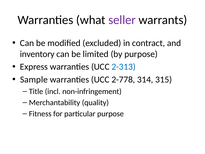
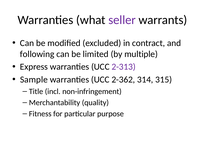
inventory: inventory -> following (37, 54)
by purpose: purpose -> multiple (141, 54)
2-313 colour: blue -> purple (124, 67)
2-778: 2-778 -> 2-362 (123, 79)
